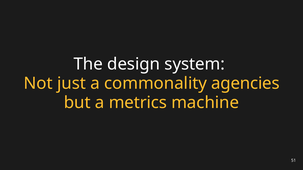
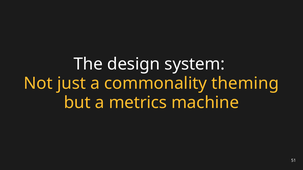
agencies: agencies -> theming (245, 84)
